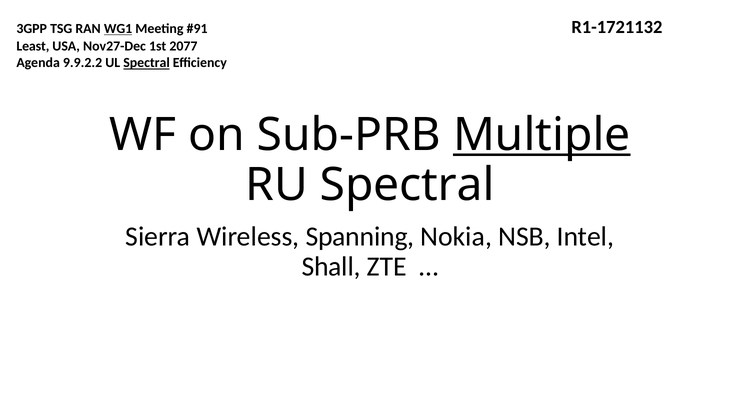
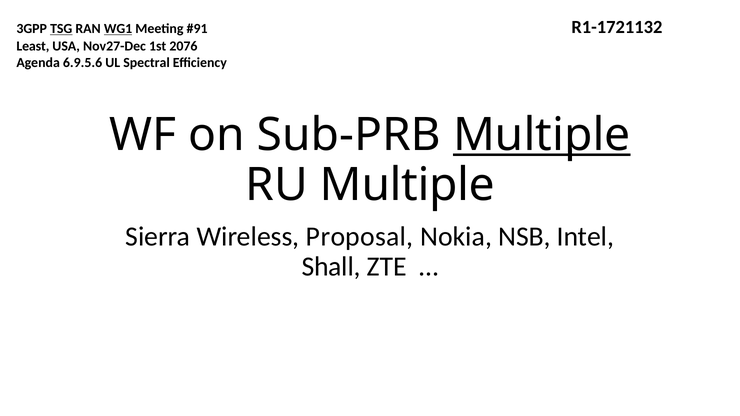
TSG underline: none -> present (61, 29)
2077: 2077 -> 2076 (183, 46)
9.9.2.2: 9.9.2.2 -> 6.9.5.6 (83, 63)
Spectral underline: present -> none (147, 63)
RU Spectral: Spectral -> Multiple (407, 185)
Spanning: Spanning -> Proposal (360, 237)
